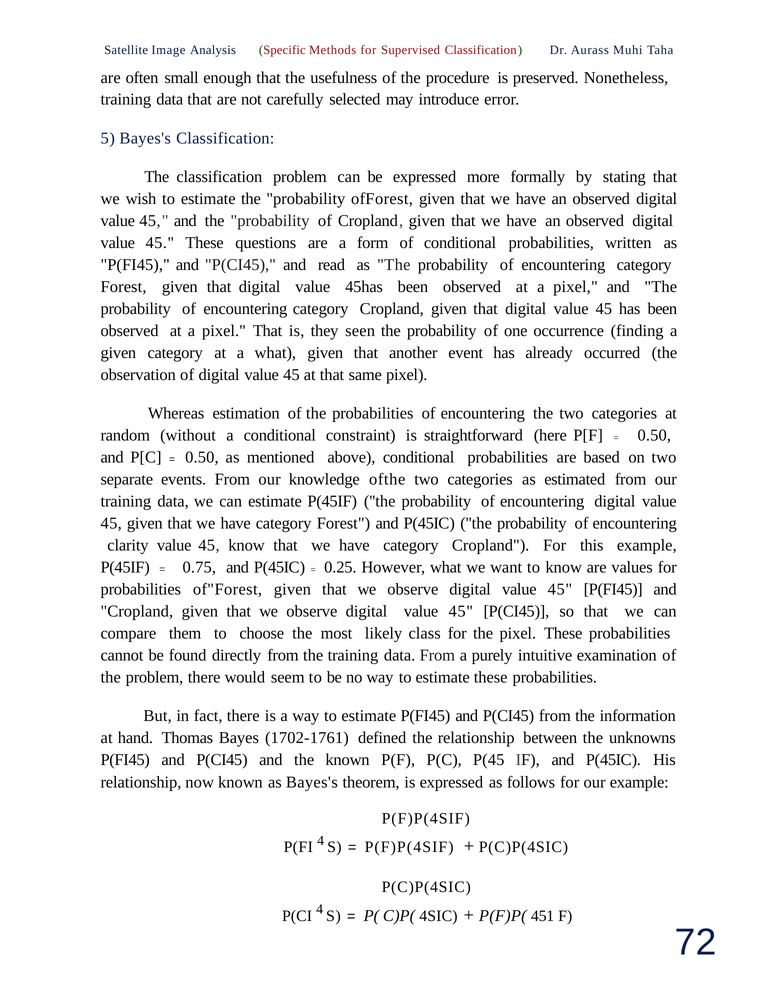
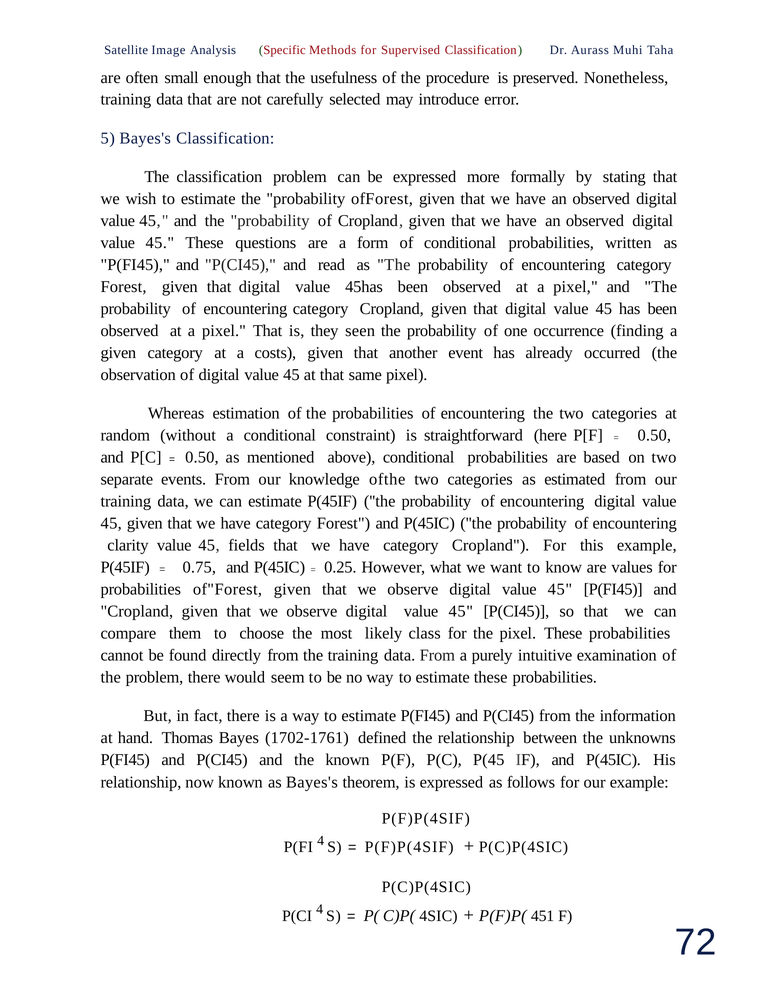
a what: what -> costs (275, 353)
45 know: know -> fields (247, 545)
